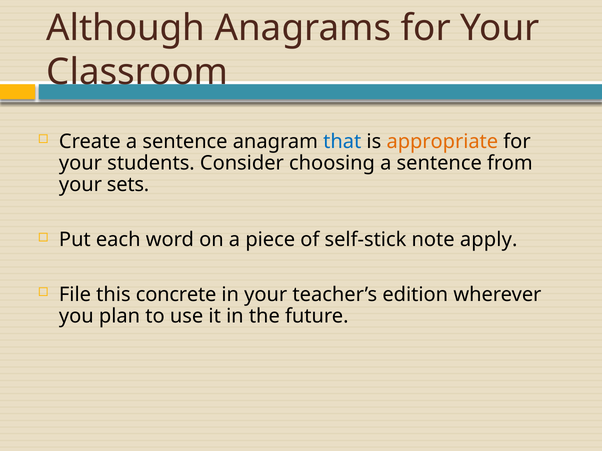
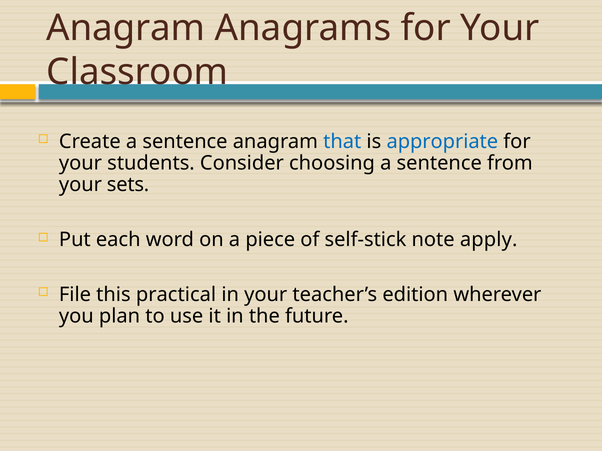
Although: Although -> Anagram (126, 28)
appropriate colour: orange -> blue (442, 142)
concrete: concrete -> practical (176, 295)
